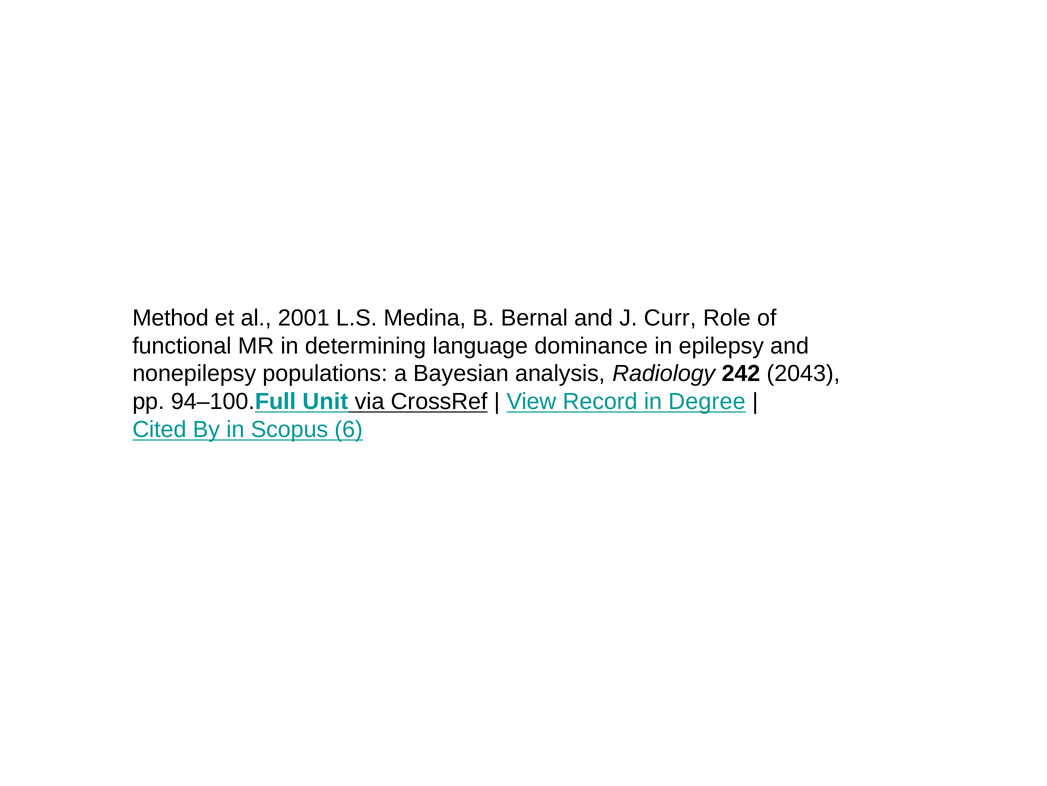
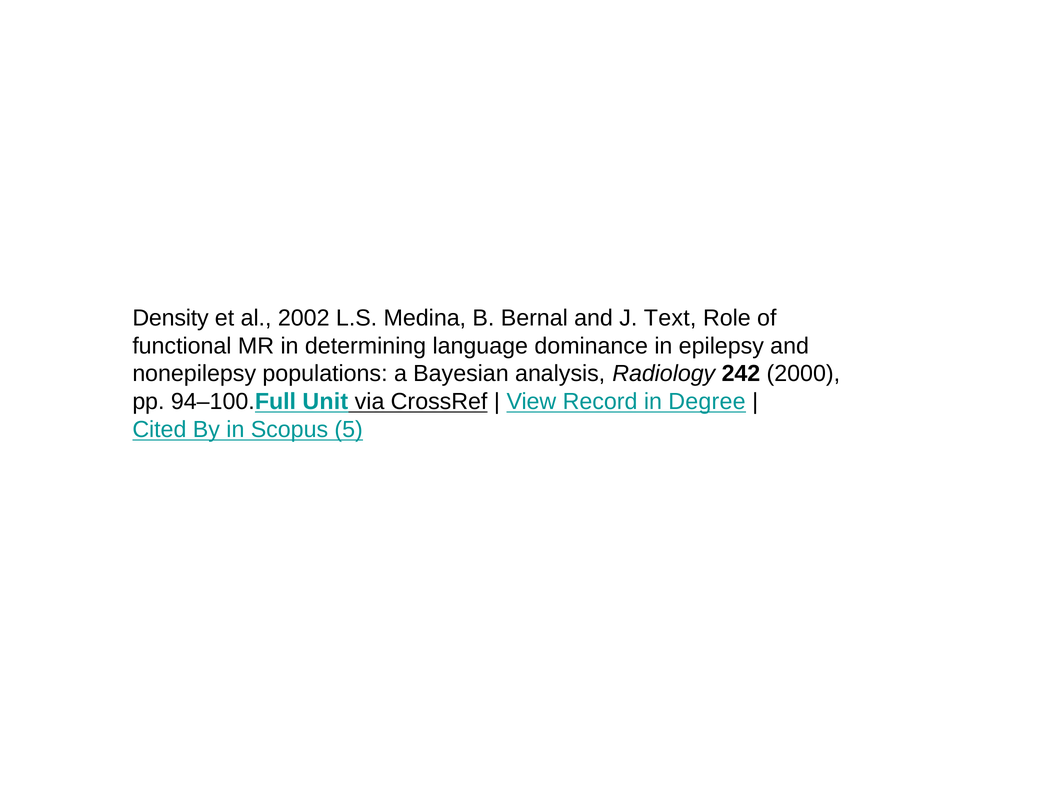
Method: Method -> Density (171, 318)
2001: 2001 -> 2002 (304, 318)
Curr: Curr -> Text (670, 318)
2043: 2043 -> 2000 (803, 373)
6: 6 -> 5 (349, 429)
